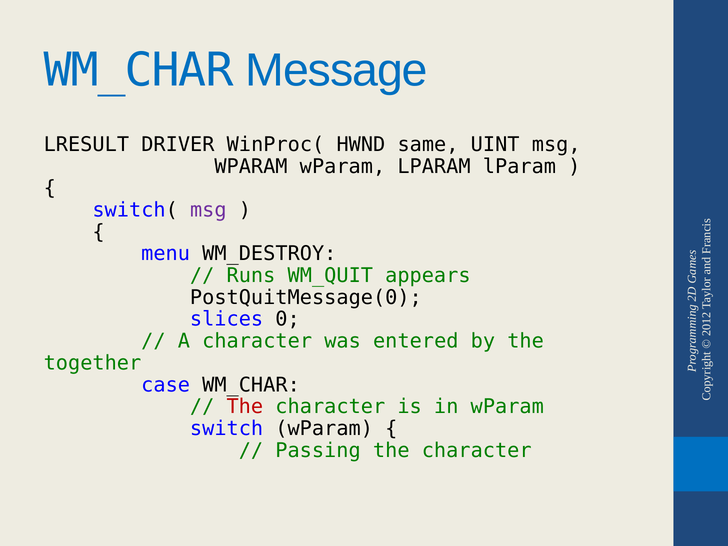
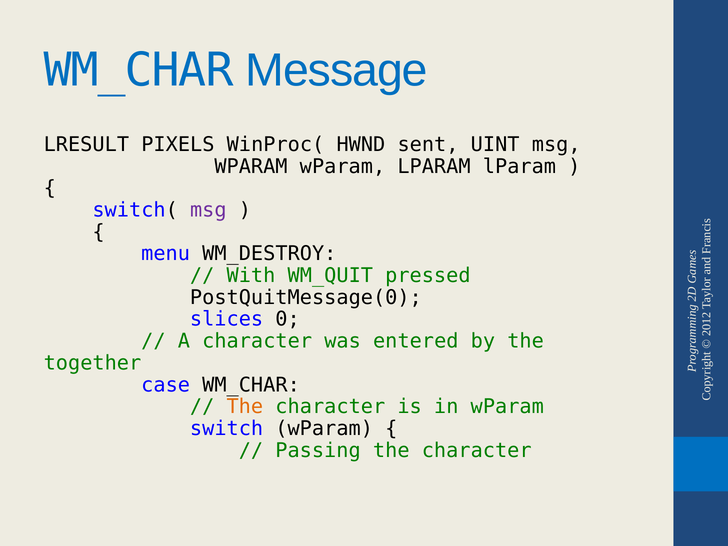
DRIVER: DRIVER -> PIXELS (178, 145)
same: same -> sent (428, 145)
Runs: Runs -> With (251, 276)
appears: appears -> pressed (428, 276)
The colour: red -> orange (245, 407)
